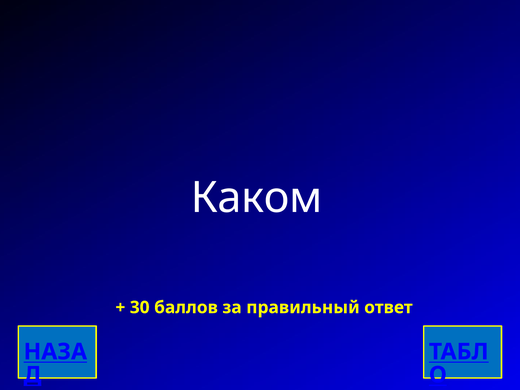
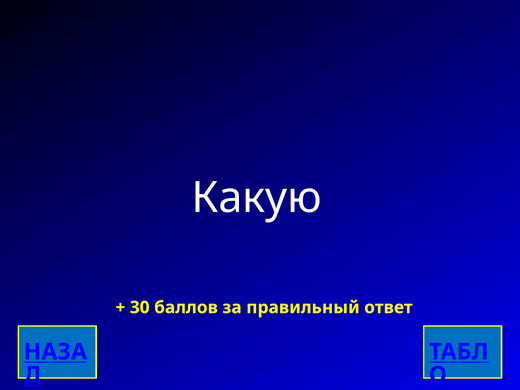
Каком: Каком -> Какую (257, 198)
